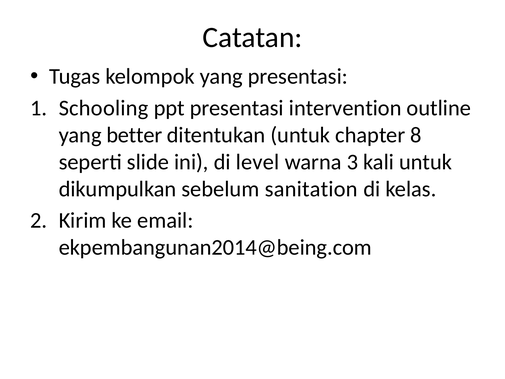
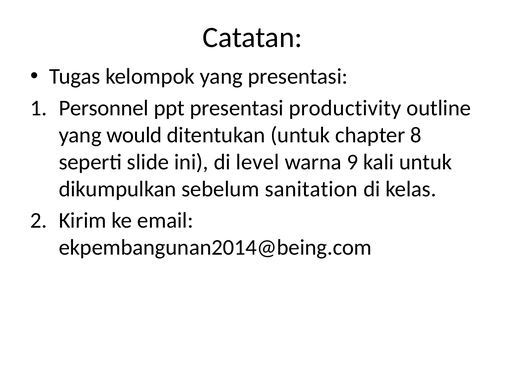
Schooling: Schooling -> Personnel (104, 108)
intervention: intervention -> productivity (345, 108)
better: better -> would (134, 135)
3: 3 -> 9 (352, 162)
